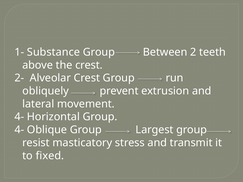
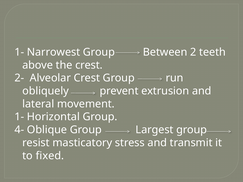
Substance: Substance -> Narrowest (54, 52)
4-: 4- -> 1- (19, 117)
